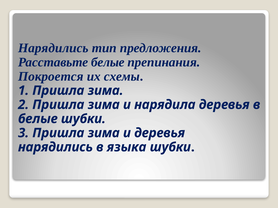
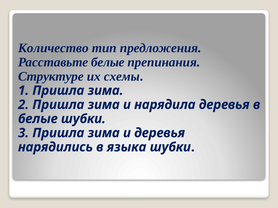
Нарядились: Нарядились -> Количество (53, 48)
Покроется: Покроется -> Структуре (51, 77)
